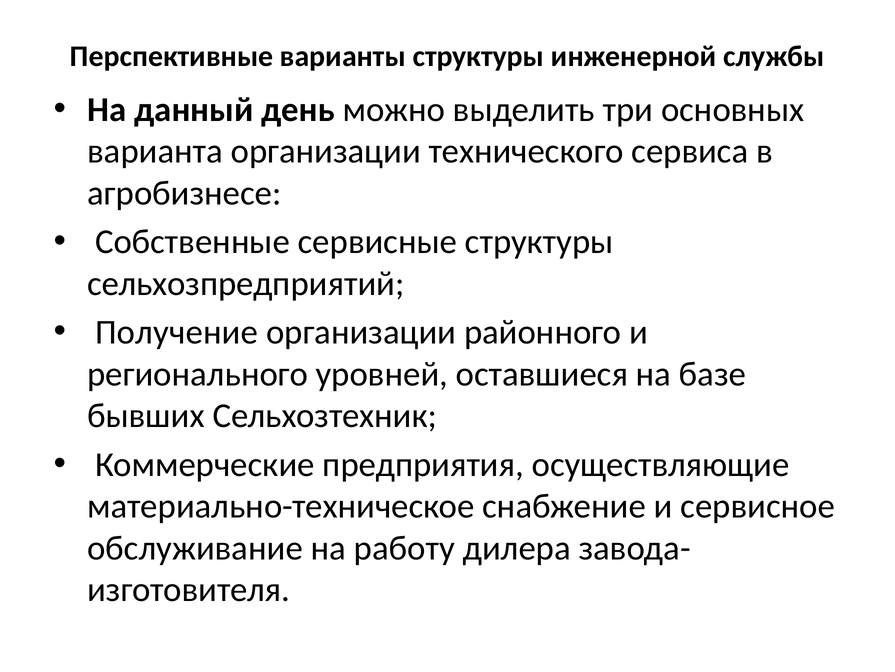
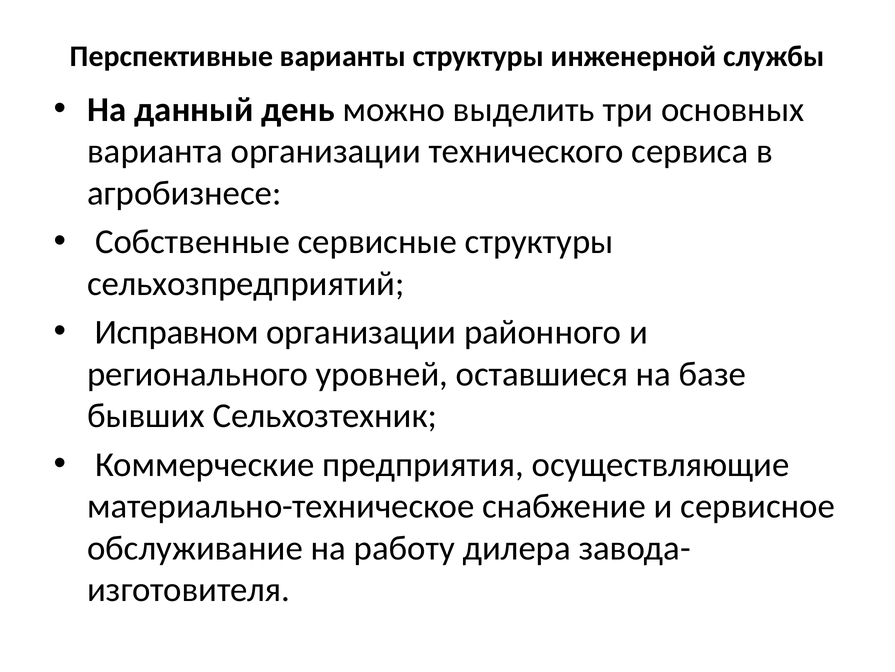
Получение: Получение -> Исправном (177, 332)
